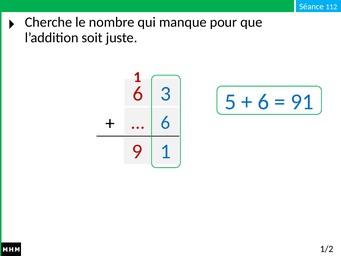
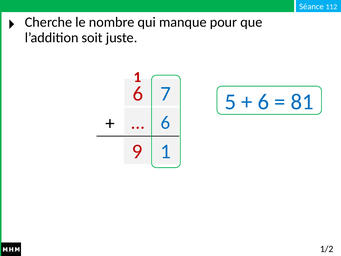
3: 3 -> 7 (166, 94)
91: 91 -> 81 (302, 102)
